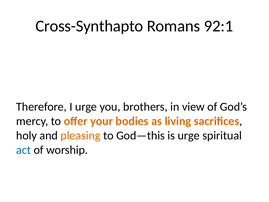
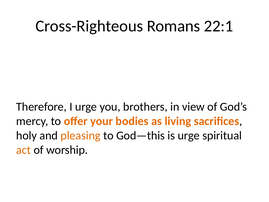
Cross-Synthapto: Cross-Synthapto -> Cross-Righteous (89, 26)
92:1: 92:1 -> 22:1 (219, 26)
act colour: blue -> orange (24, 150)
